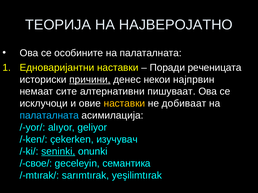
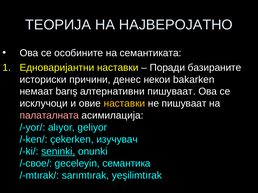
особините на палаталната: палаталната -> семантиката (151, 53)
реченицата: реченицата -> базираните (215, 68)
причини underline: present -> none (90, 80)
најпрвин: најпрвин -> bakarken (194, 80)
сите: сите -> barış (67, 92)
не добиваат: добиваат -> пишуваат (184, 104)
палаталната colour: light blue -> pink (49, 116)
